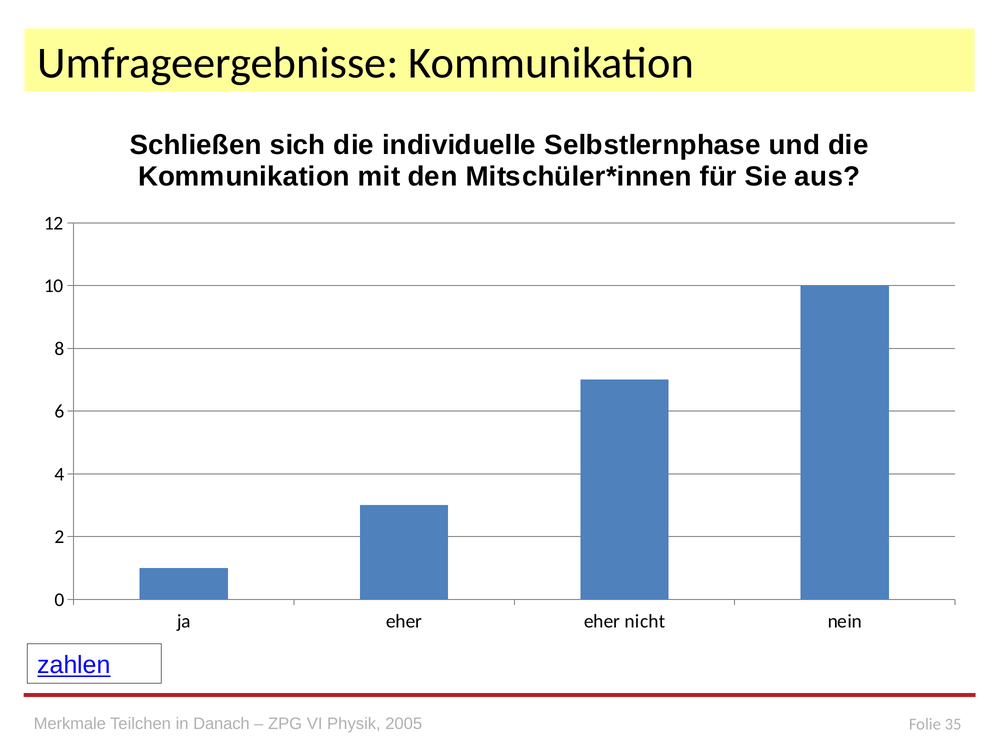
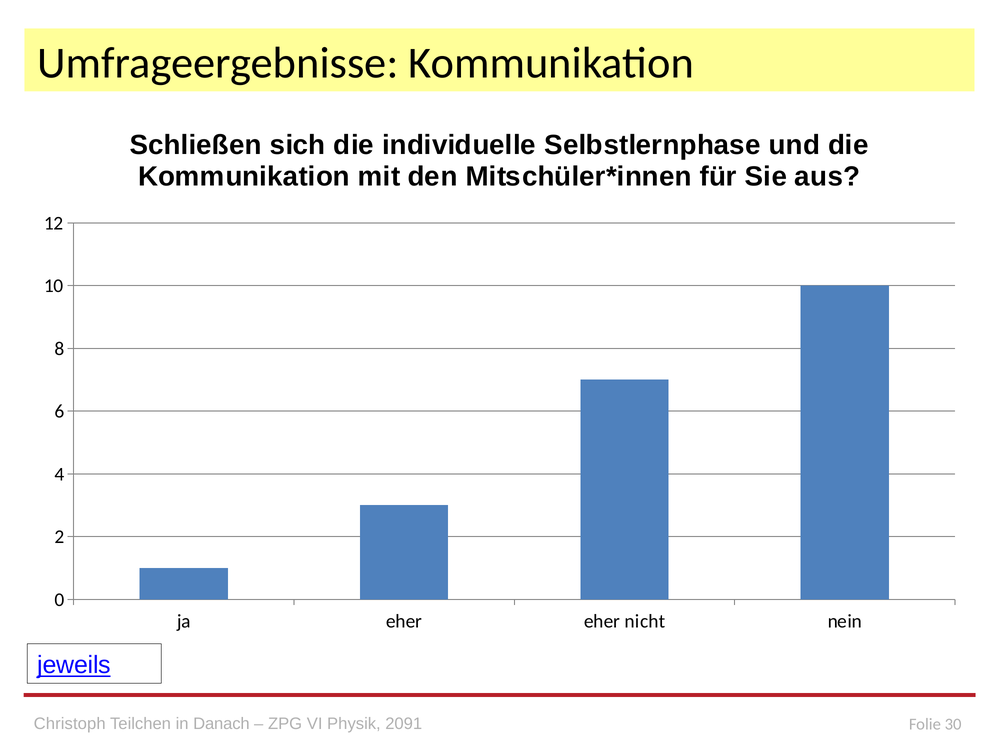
zahlen: zahlen -> jeweils (74, 665)
Merkmale: Merkmale -> Christoph (70, 724)
2005: 2005 -> 2091 (404, 724)
35: 35 -> 30 (953, 725)
